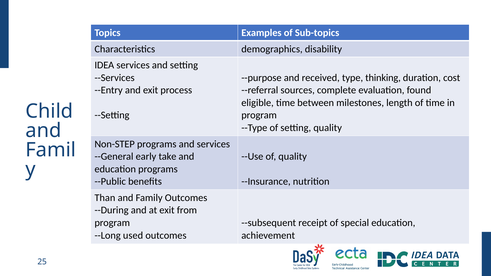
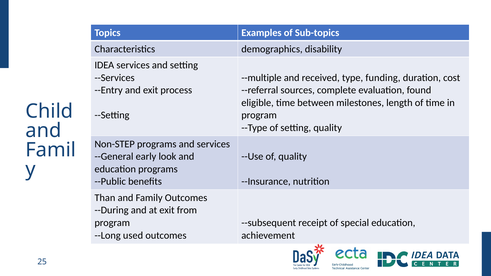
--purpose: --purpose -> --multiple (261, 78)
thinking: thinking -> funding (383, 78)
take: take -> look (167, 157)
